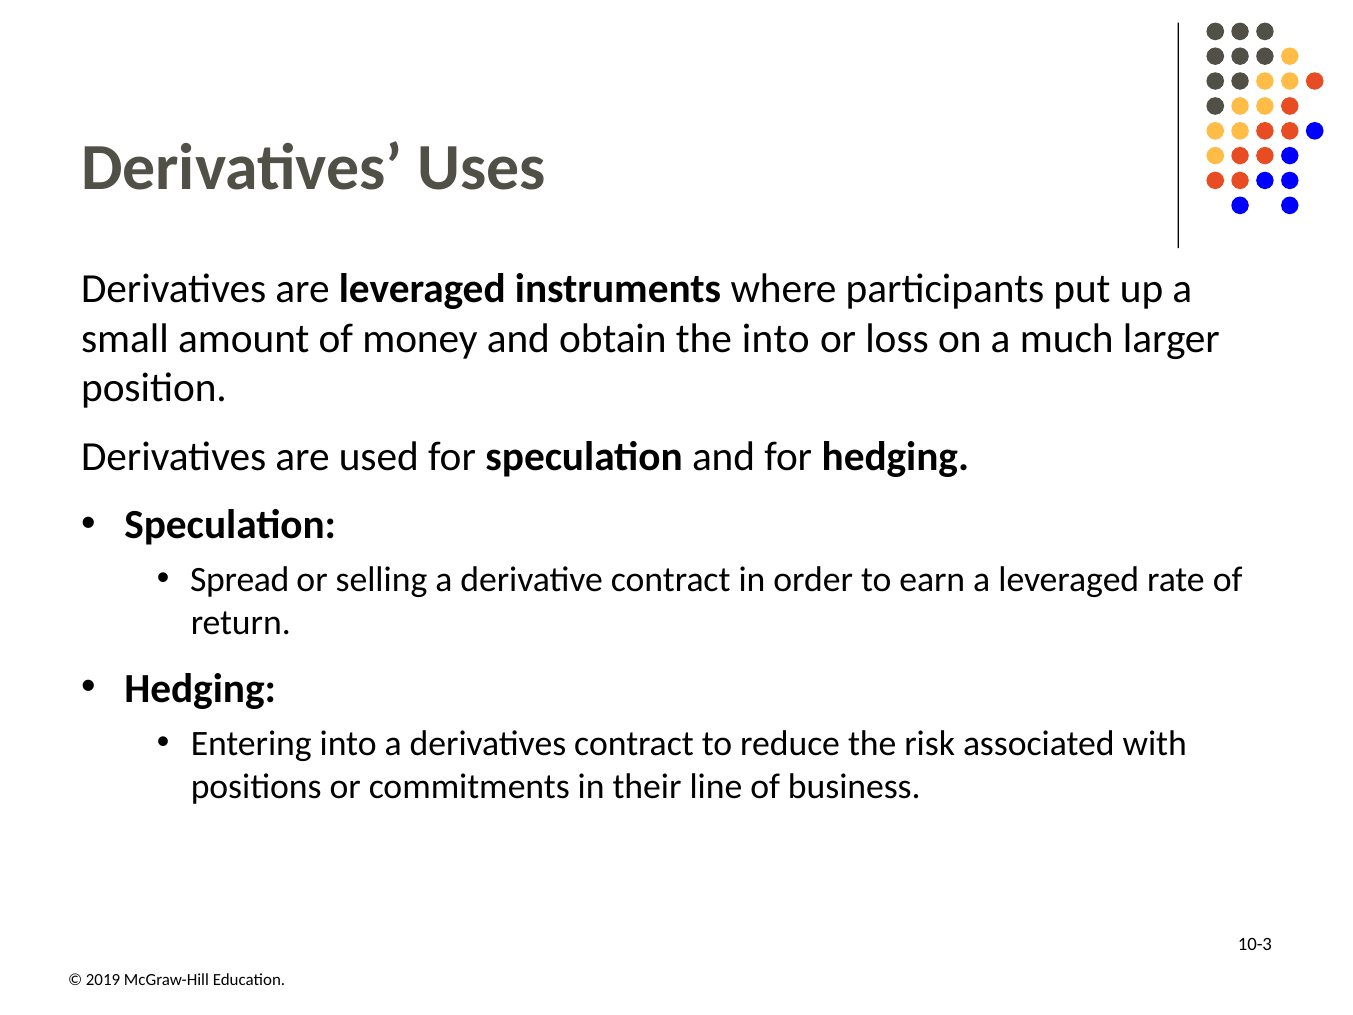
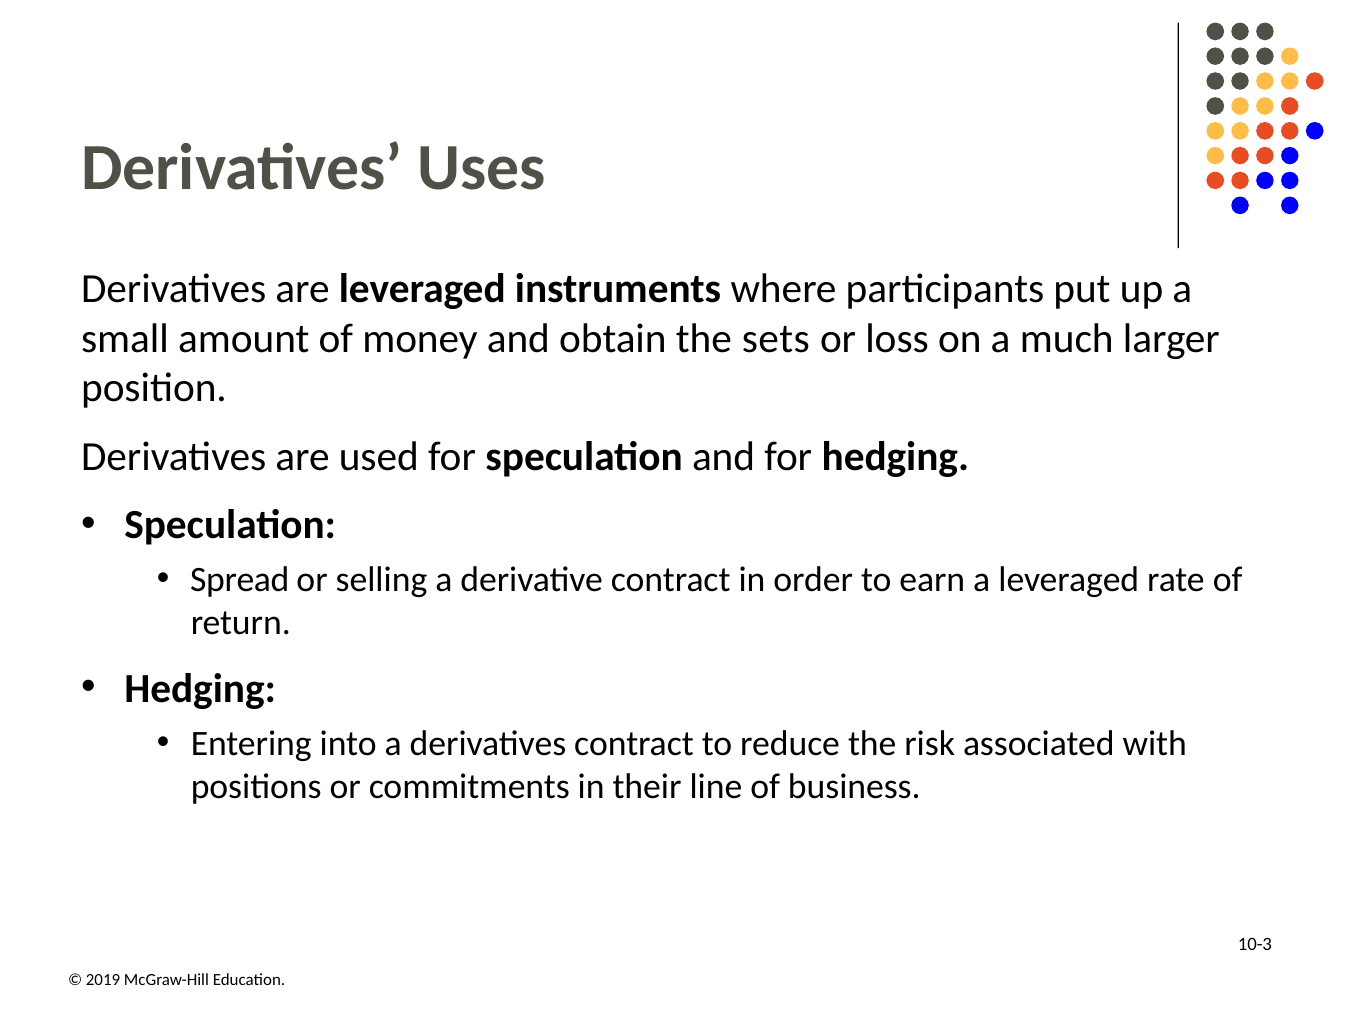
the into: into -> sets (776, 338)
